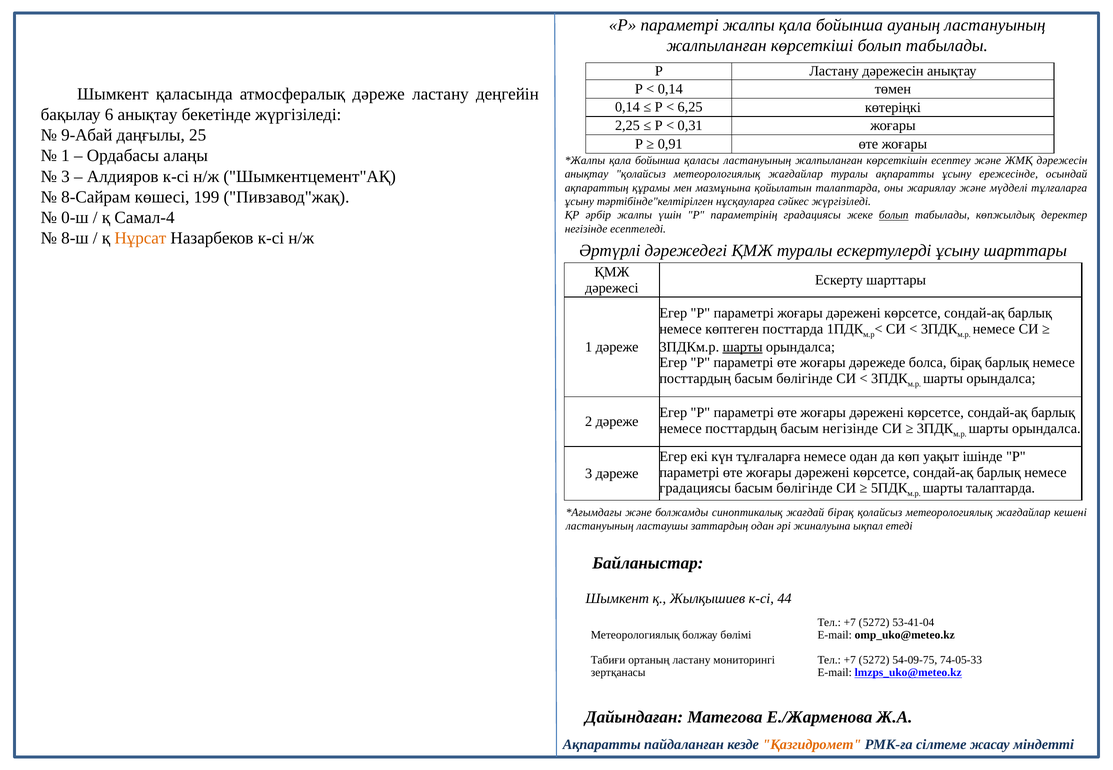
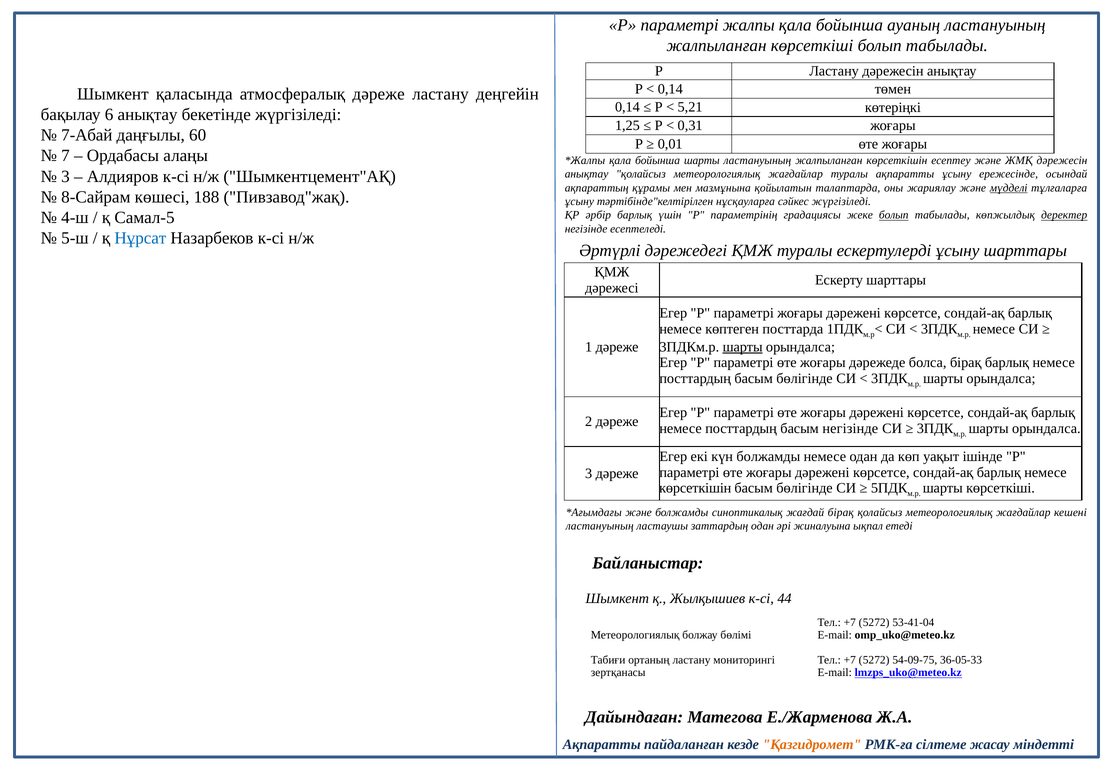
6,25: 6,25 -> 5,21 (690, 107)
2,25: 2,25 -> 1,25 (627, 126)
9-Абай: 9-Абай -> 7-Абай (87, 135)
25: 25 -> 60 (198, 135)
0,91: 0,91 -> 0,01 (670, 144)
1: 1 -> 7 (66, 156)
бойынша қаласы: қаласы -> шарты (702, 161)
мүдделі underline: none -> present (1009, 188)
199: 199 -> 188 (207, 197)
0-ш: 0-ш -> 4-ш (75, 218)
Самал-4: Самал-4 -> Самал-5 (145, 218)
әрбір жалпы: жалпы -> барлық (635, 215)
деректер underline: none -> present (1064, 215)
8-ш: 8-ш -> 5-ш (75, 238)
Нұрсат colour: orange -> blue (140, 238)
күн тұлғаларға: тұлғаларға -> болжамды (768, 457)
градациясы: градациясы -> көрсеткішін (695, 488)
шарты талаптарда: талаптарда -> көрсеткіші (1000, 488)
74-05-33: 74-05-33 -> 36-05-33 (961, 660)
